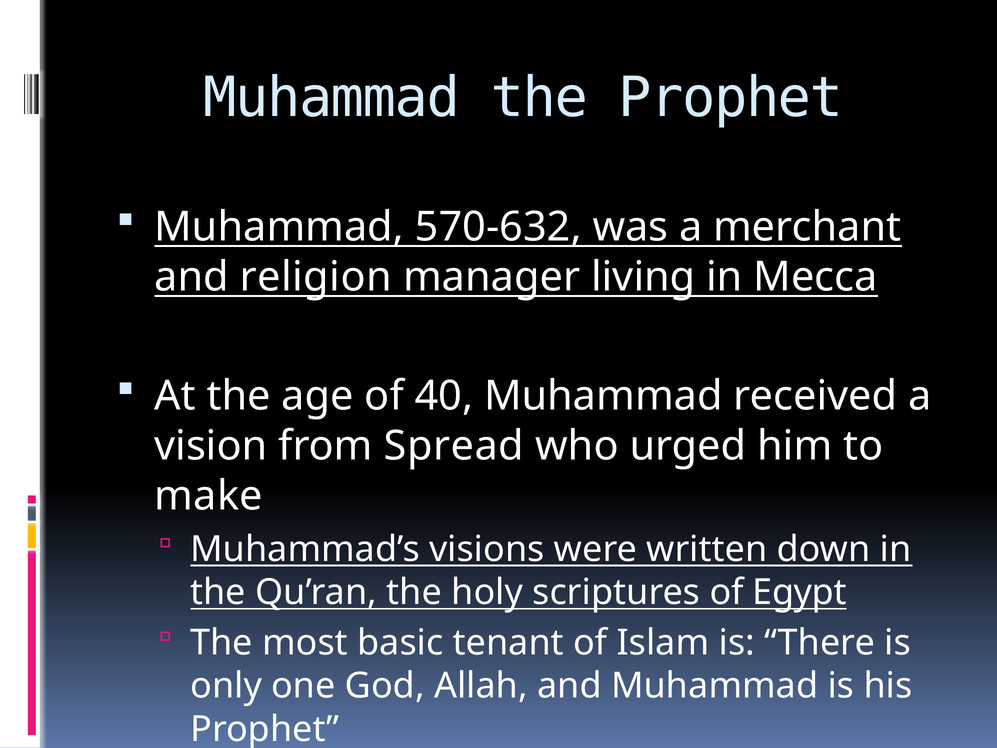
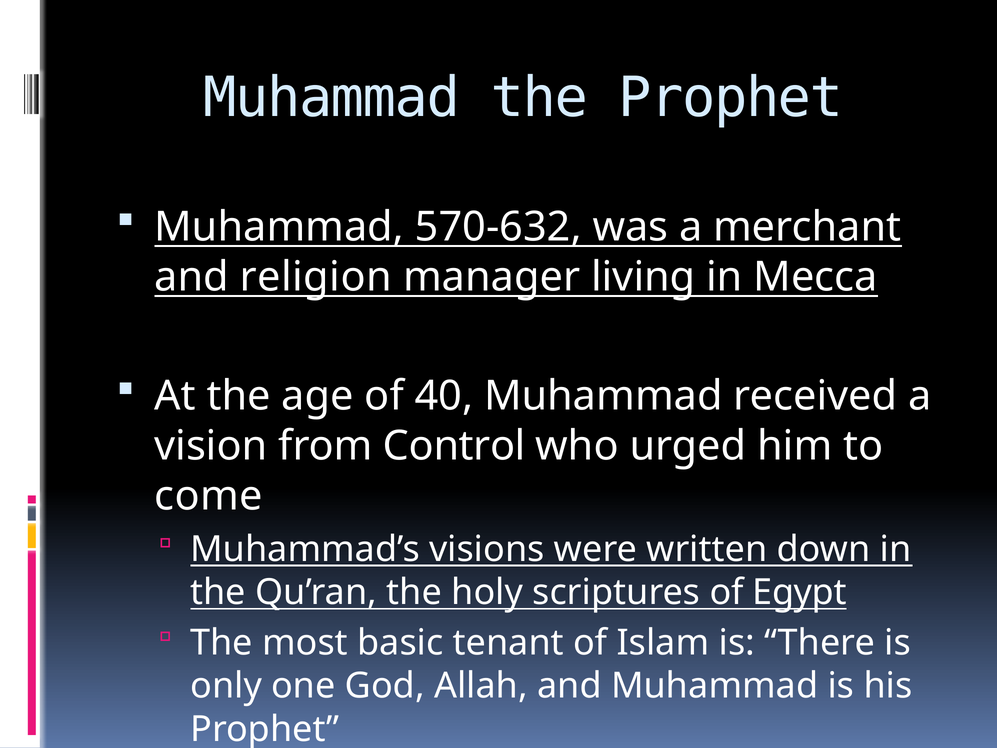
Spread: Spread -> Control (454, 446)
make: make -> come (209, 496)
